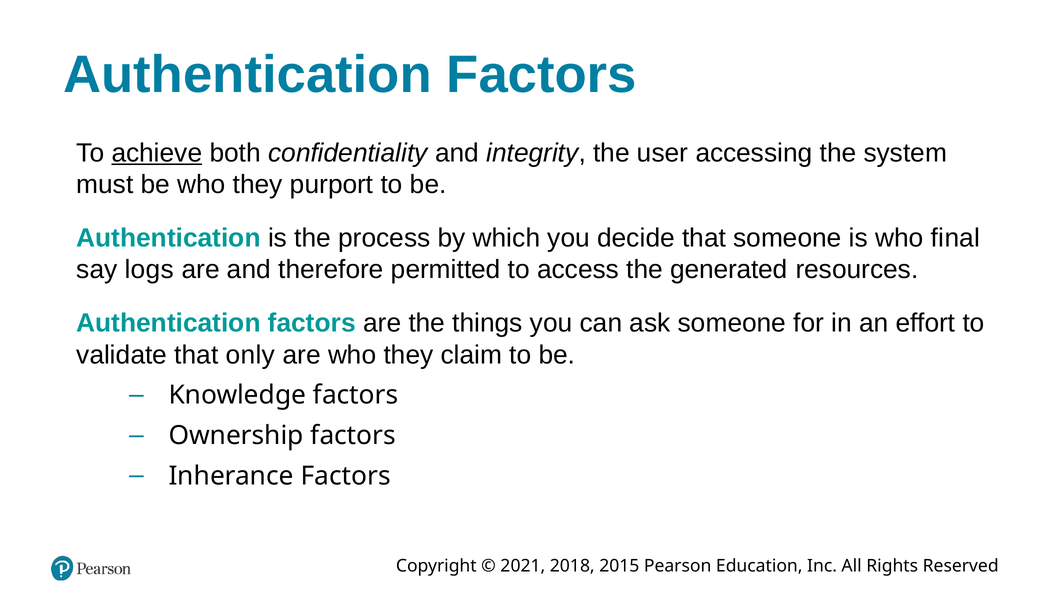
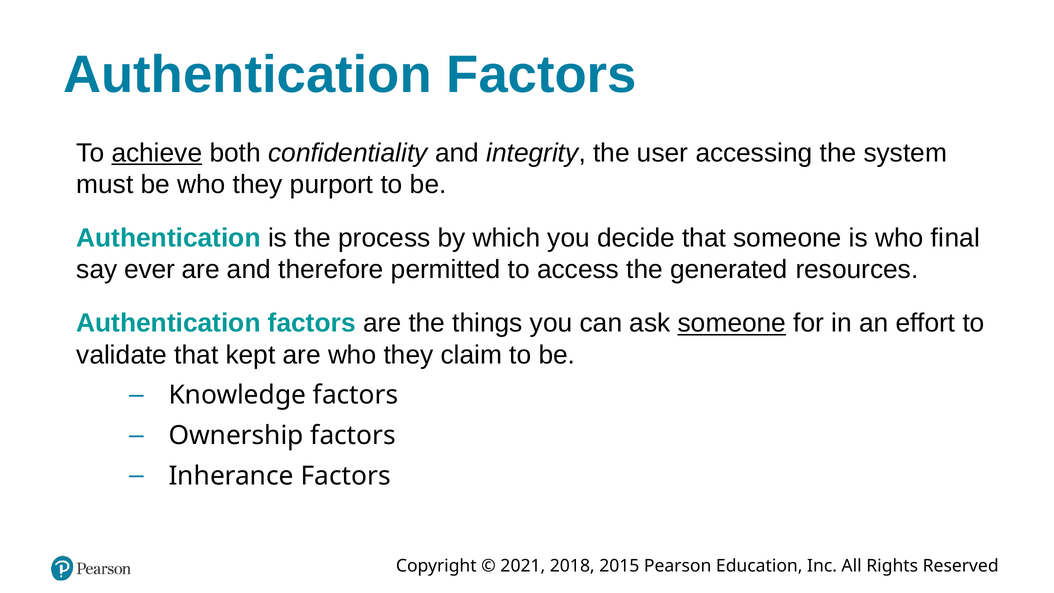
logs: logs -> ever (150, 270)
someone underline: none -> present (732, 323)
only: only -> kept (250, 355)
